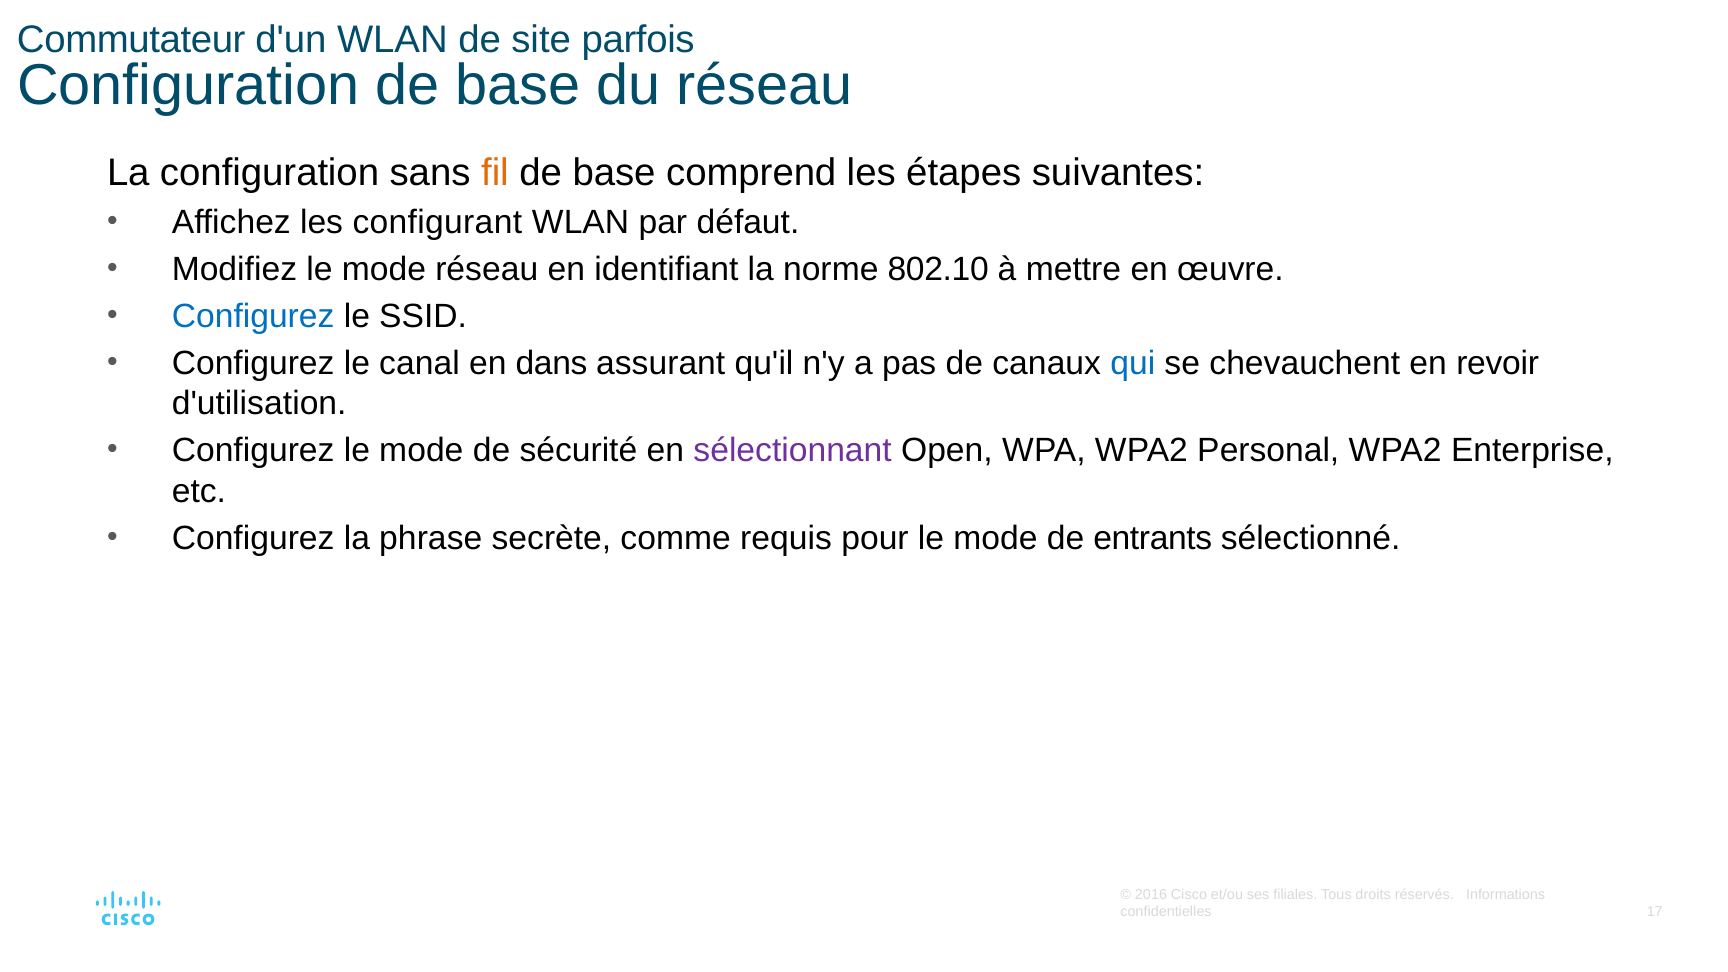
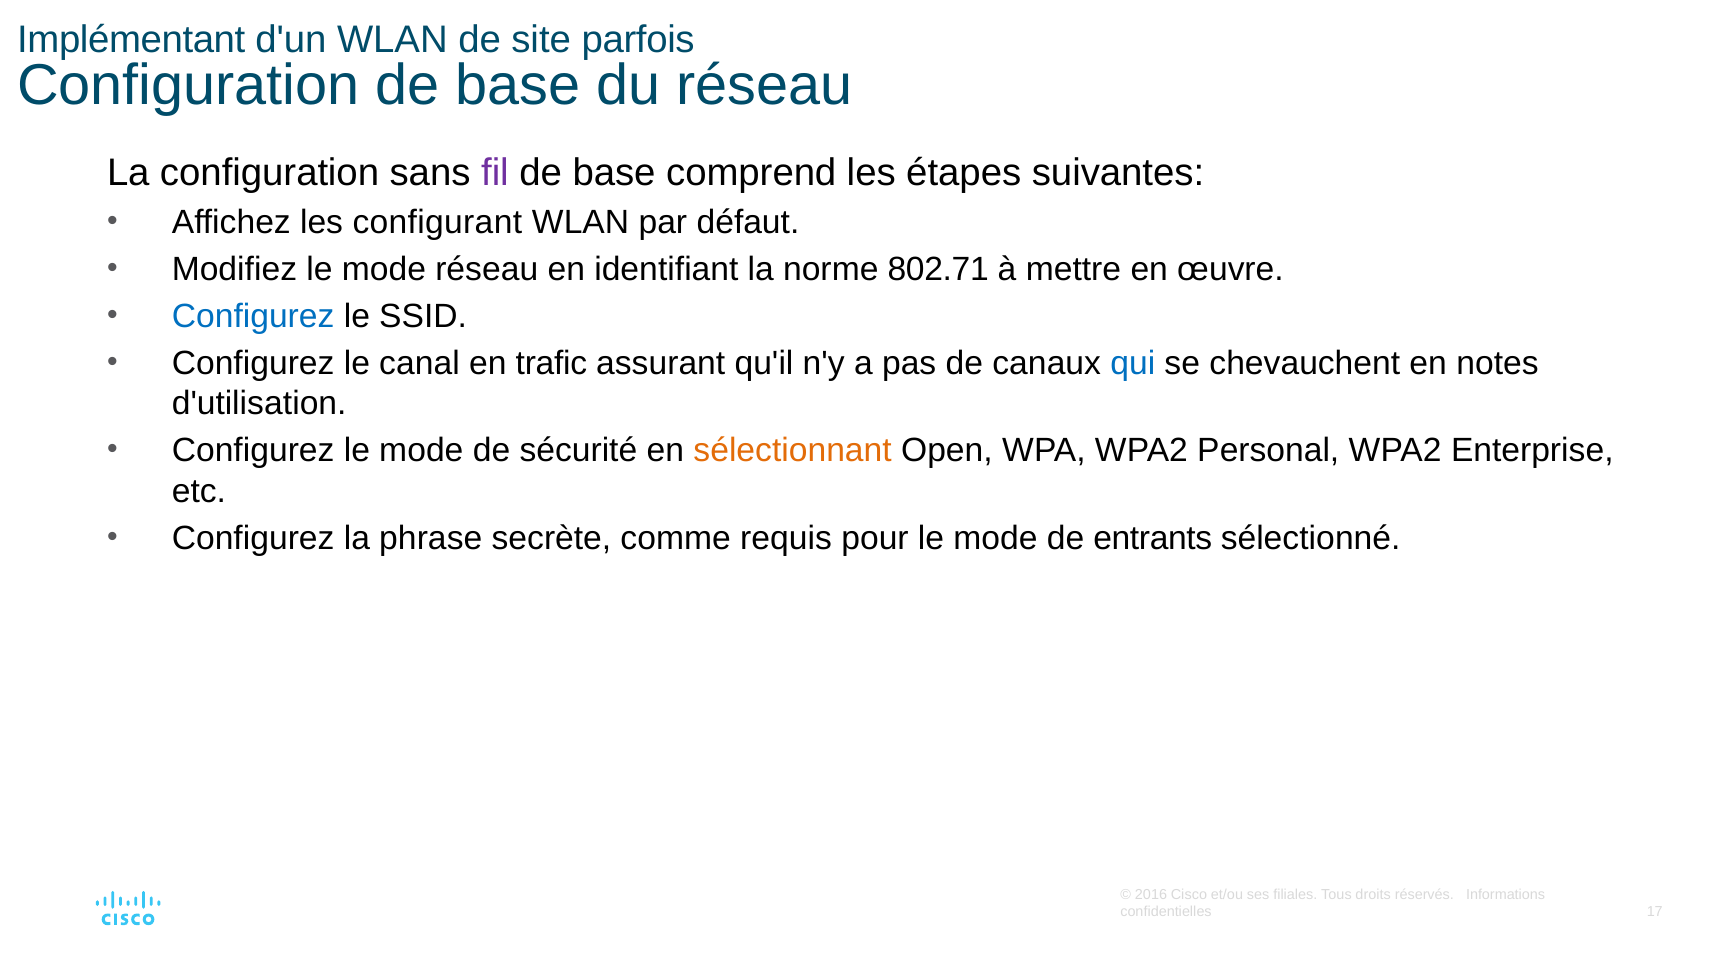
Commutateur: Commutateur -> Implémentant (131, 40)
fil colour: orange -> purple (495, 173)
802.10: 802.10 -> 802.71 (938, 269)
dans: dans -> trafic (551, 363)
revoir: revoir -> notes (1497, 363)
sélectionnant colour: purple -> orange (793, 451)
